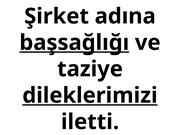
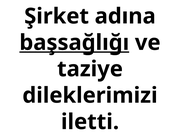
dileklerimizi underline: present -> none (90, 95)
